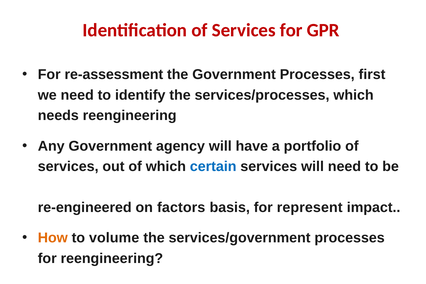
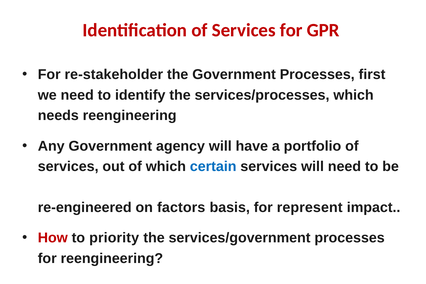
re-assessment: re-assessment -> re-stakeholder (114, 75)
How colour: orange -> red (53, 238)
volume: volume -> priority (114, 238)
